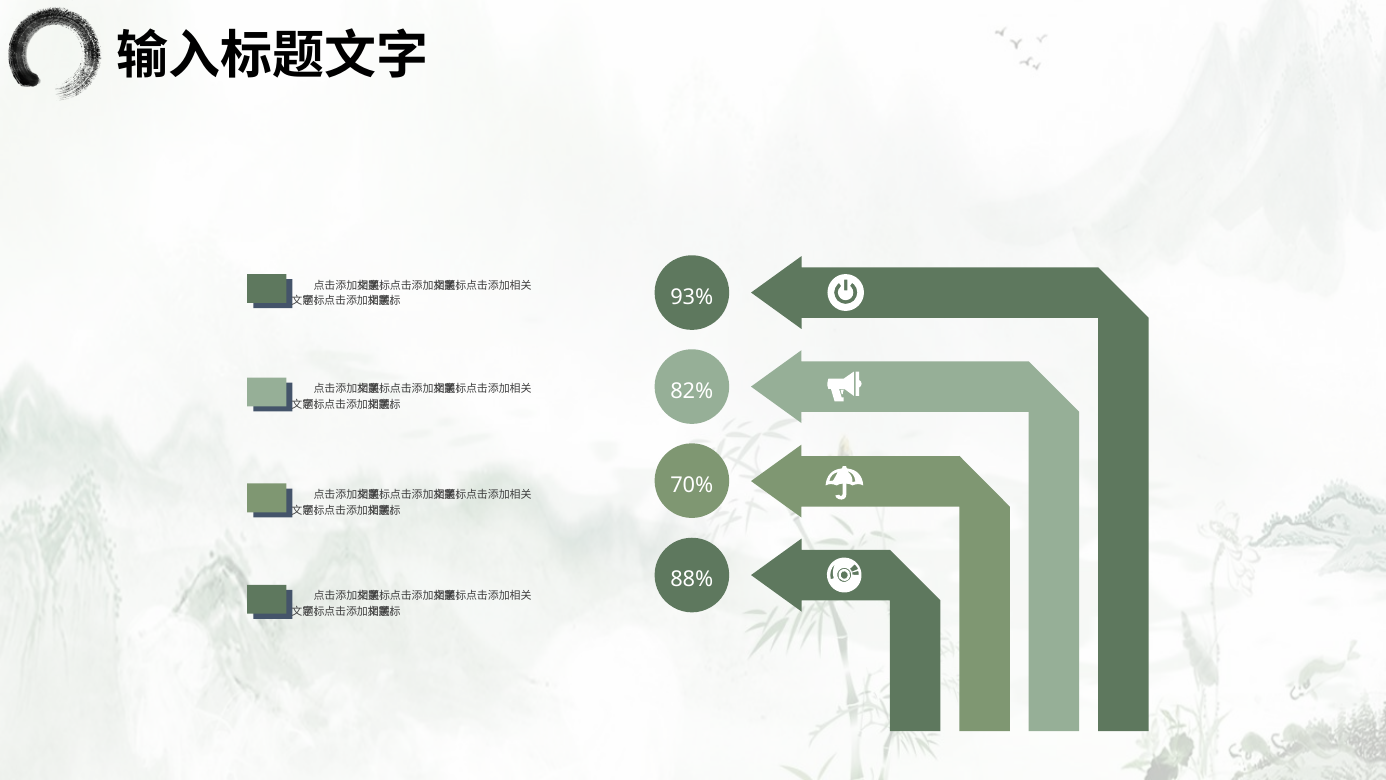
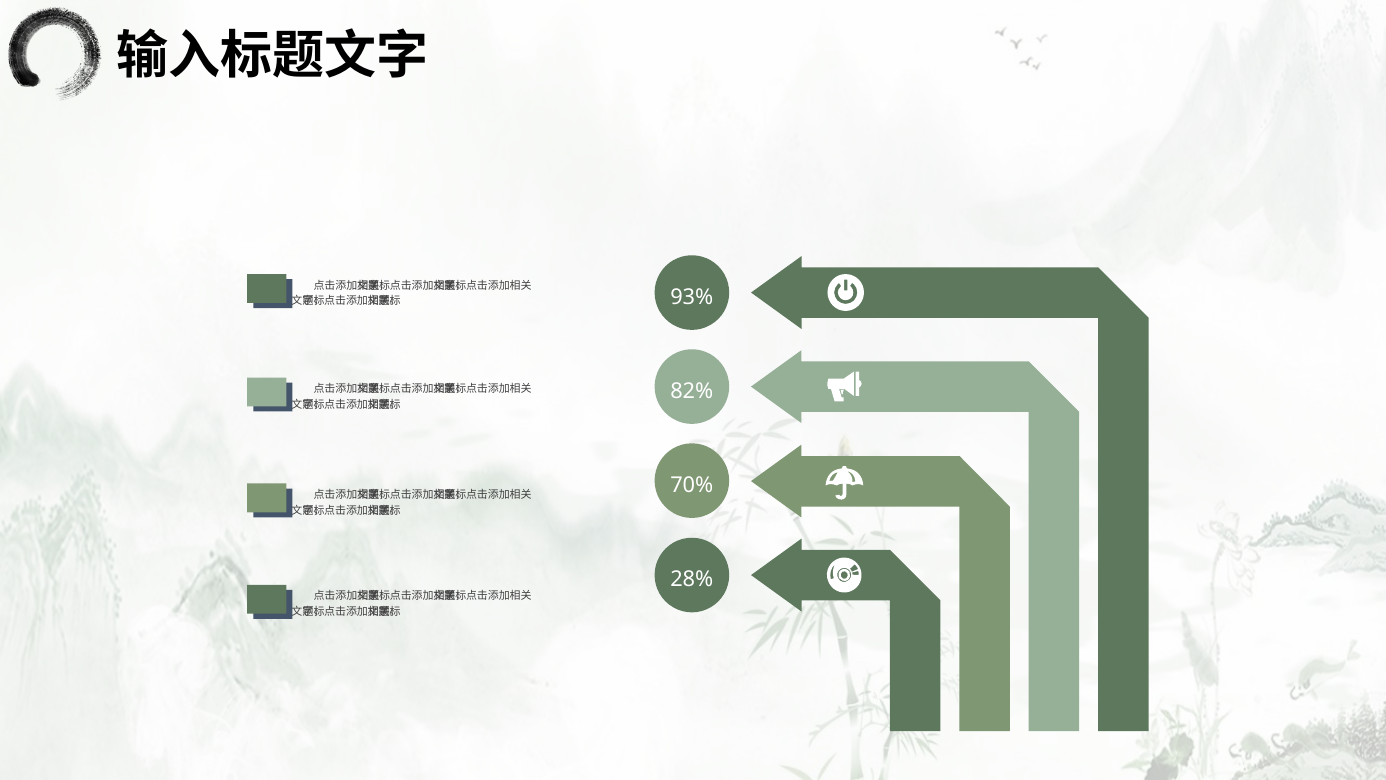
88%: 88% -> 28% (692, 579)
